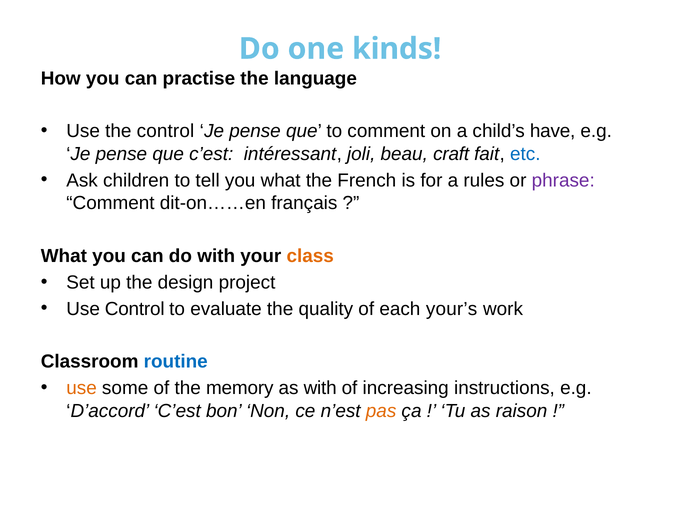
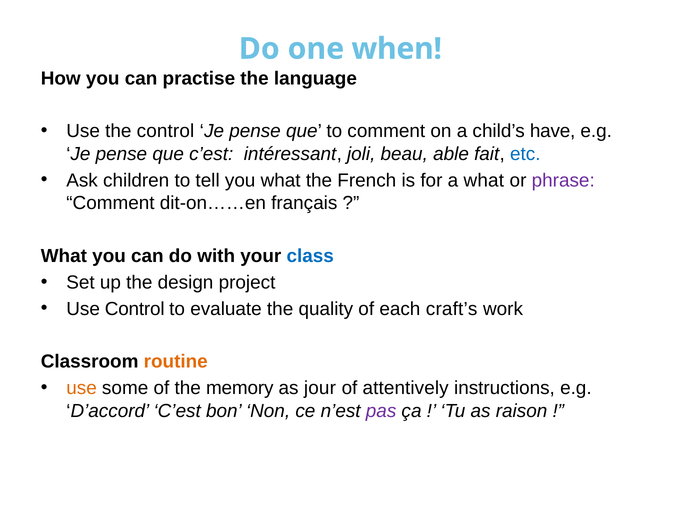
kinds: kinds -> when (397, 49)
craft: craft -> able (451, 154)
a rules: rules -> what (484, 180)
class colour: orange -> blue (310, 256)
your’s: your’s -> craft’s (452, 309)
routine colour: blue -> orange (176, 362)
as with: with -> jour (320, 388)
increasing: increasing -> attentively (406, 388)
pas colour: orange -> purple (381, 411)
